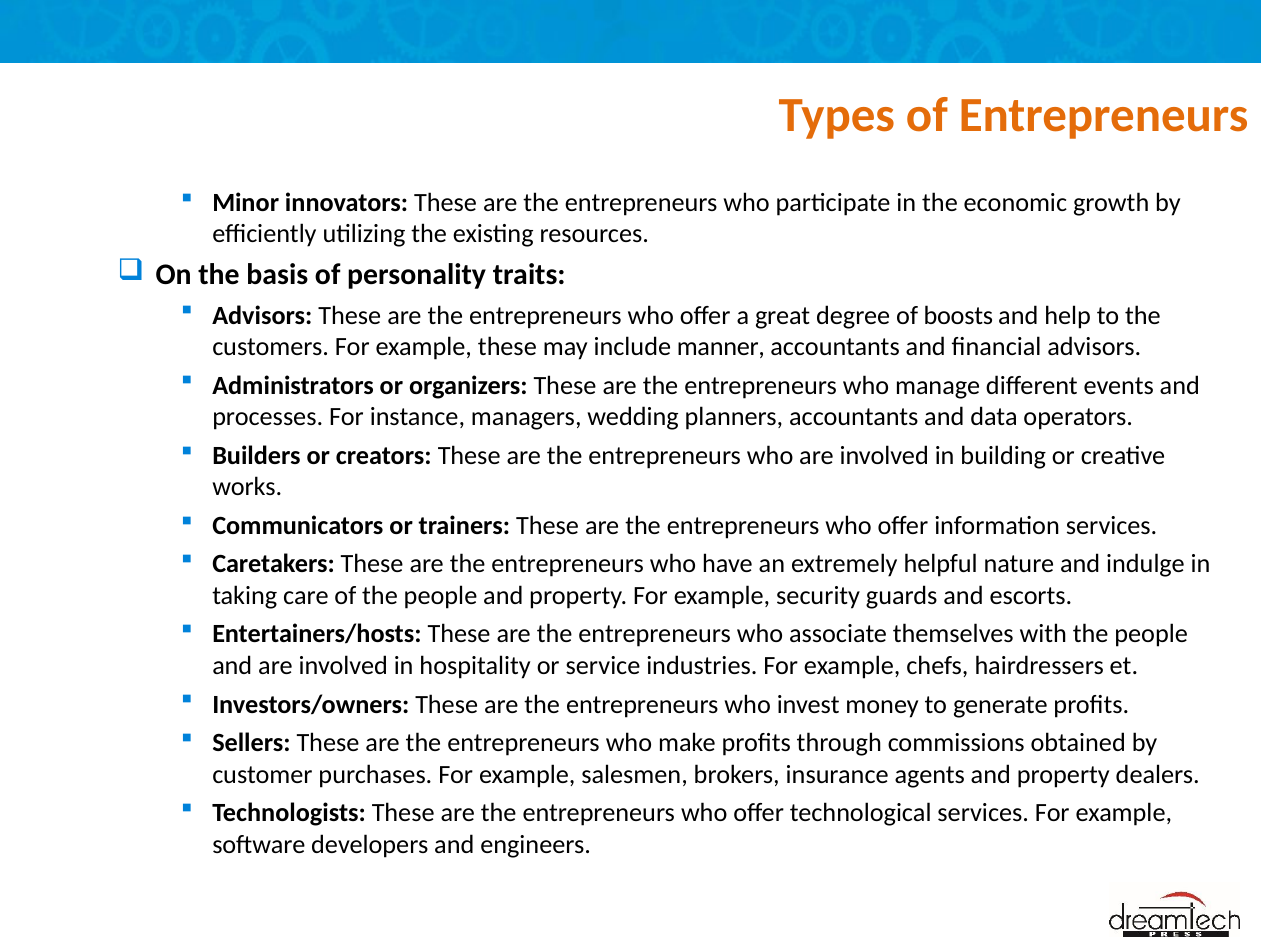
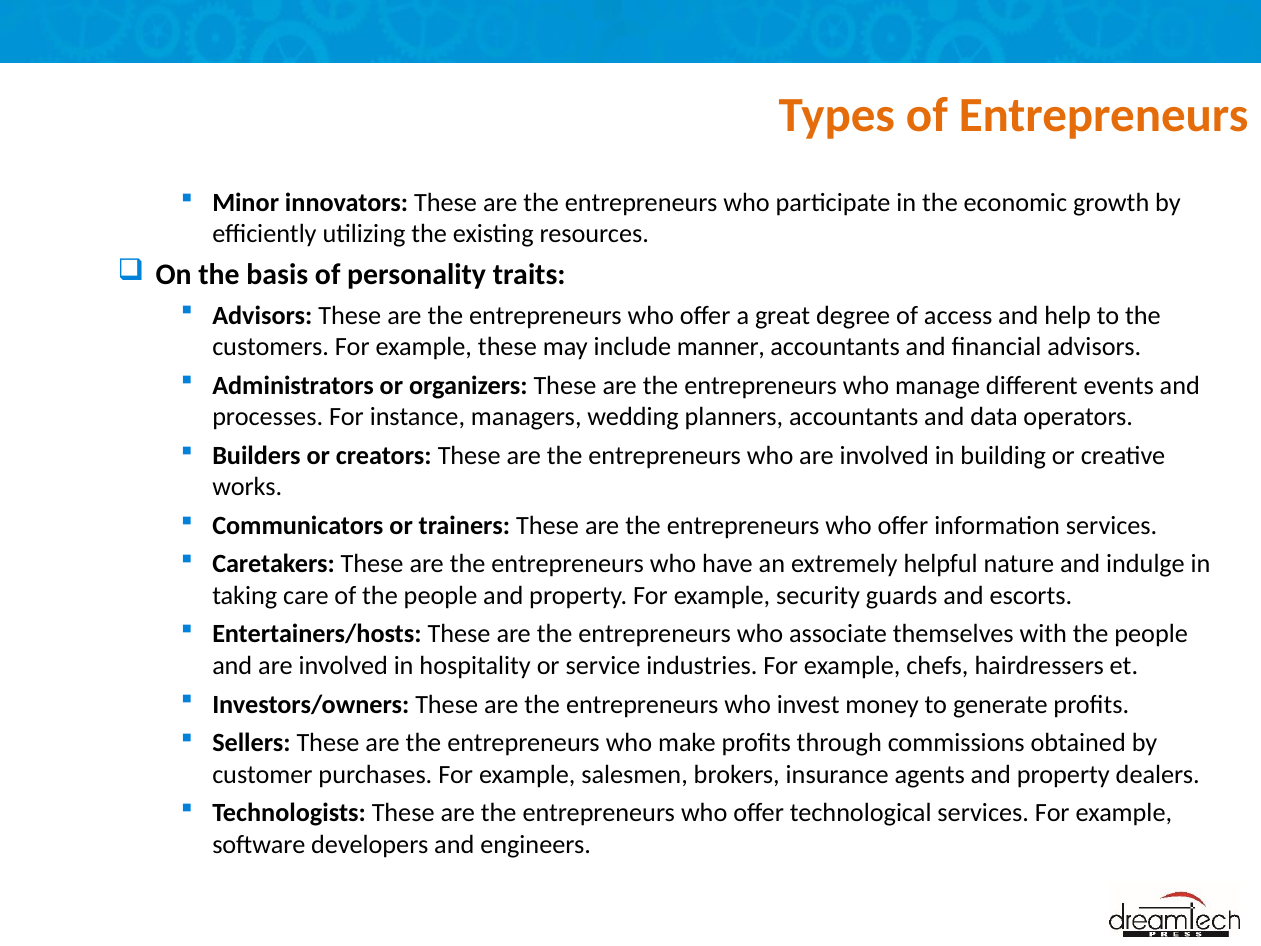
boosts: boosts -> access (958, 315)
